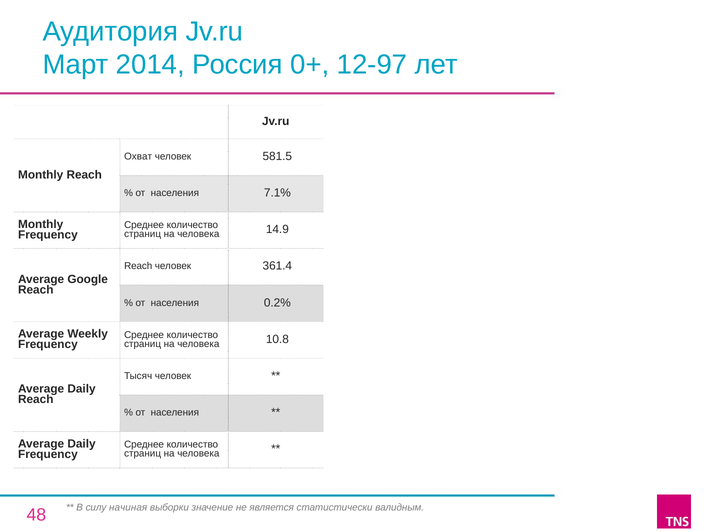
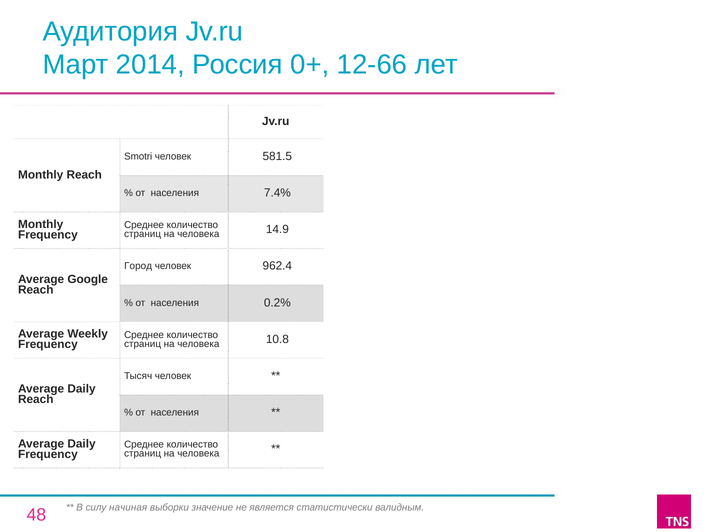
12-97: 12-97 -> 12-66 (372, 65)
Охват: Охват -> Smotri (138, 156)
7.1%: 7.1% -> 7.4% (277, 193)
Reach: Reach -> Город (138, 266)
361.4: 361.4 -> 962.4 (277, 266)
